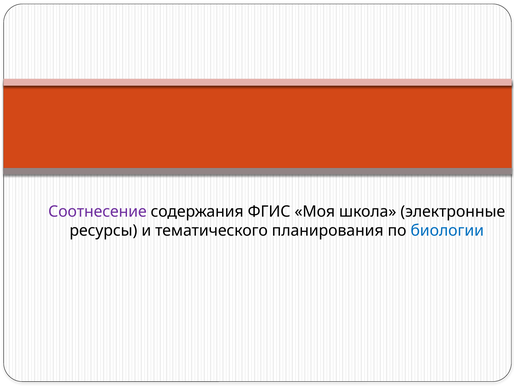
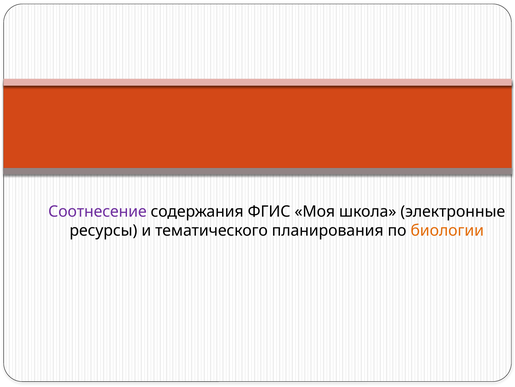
биологии colour: blue -> orange (447, 230)
